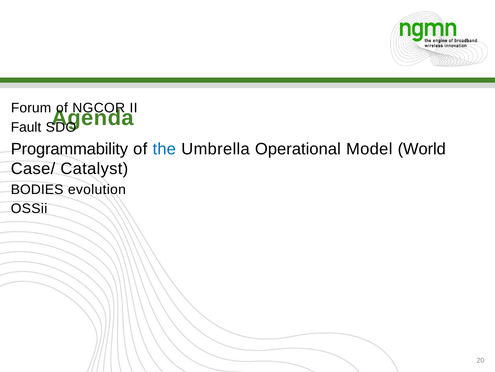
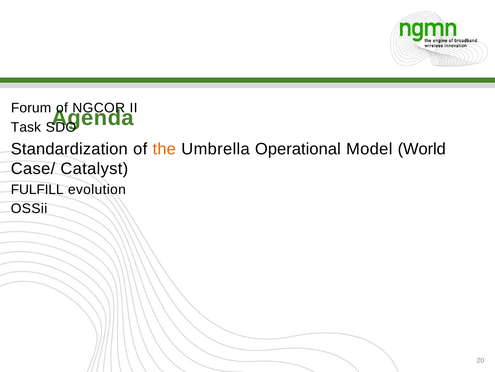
Fault: Fault -> Task (26, 127)
Programmability: Programmability -> Standardization (69, 149)
the colour: blue -> orange (164, 149)
BODIES: BODIES -> FULFILL (37, 189)
